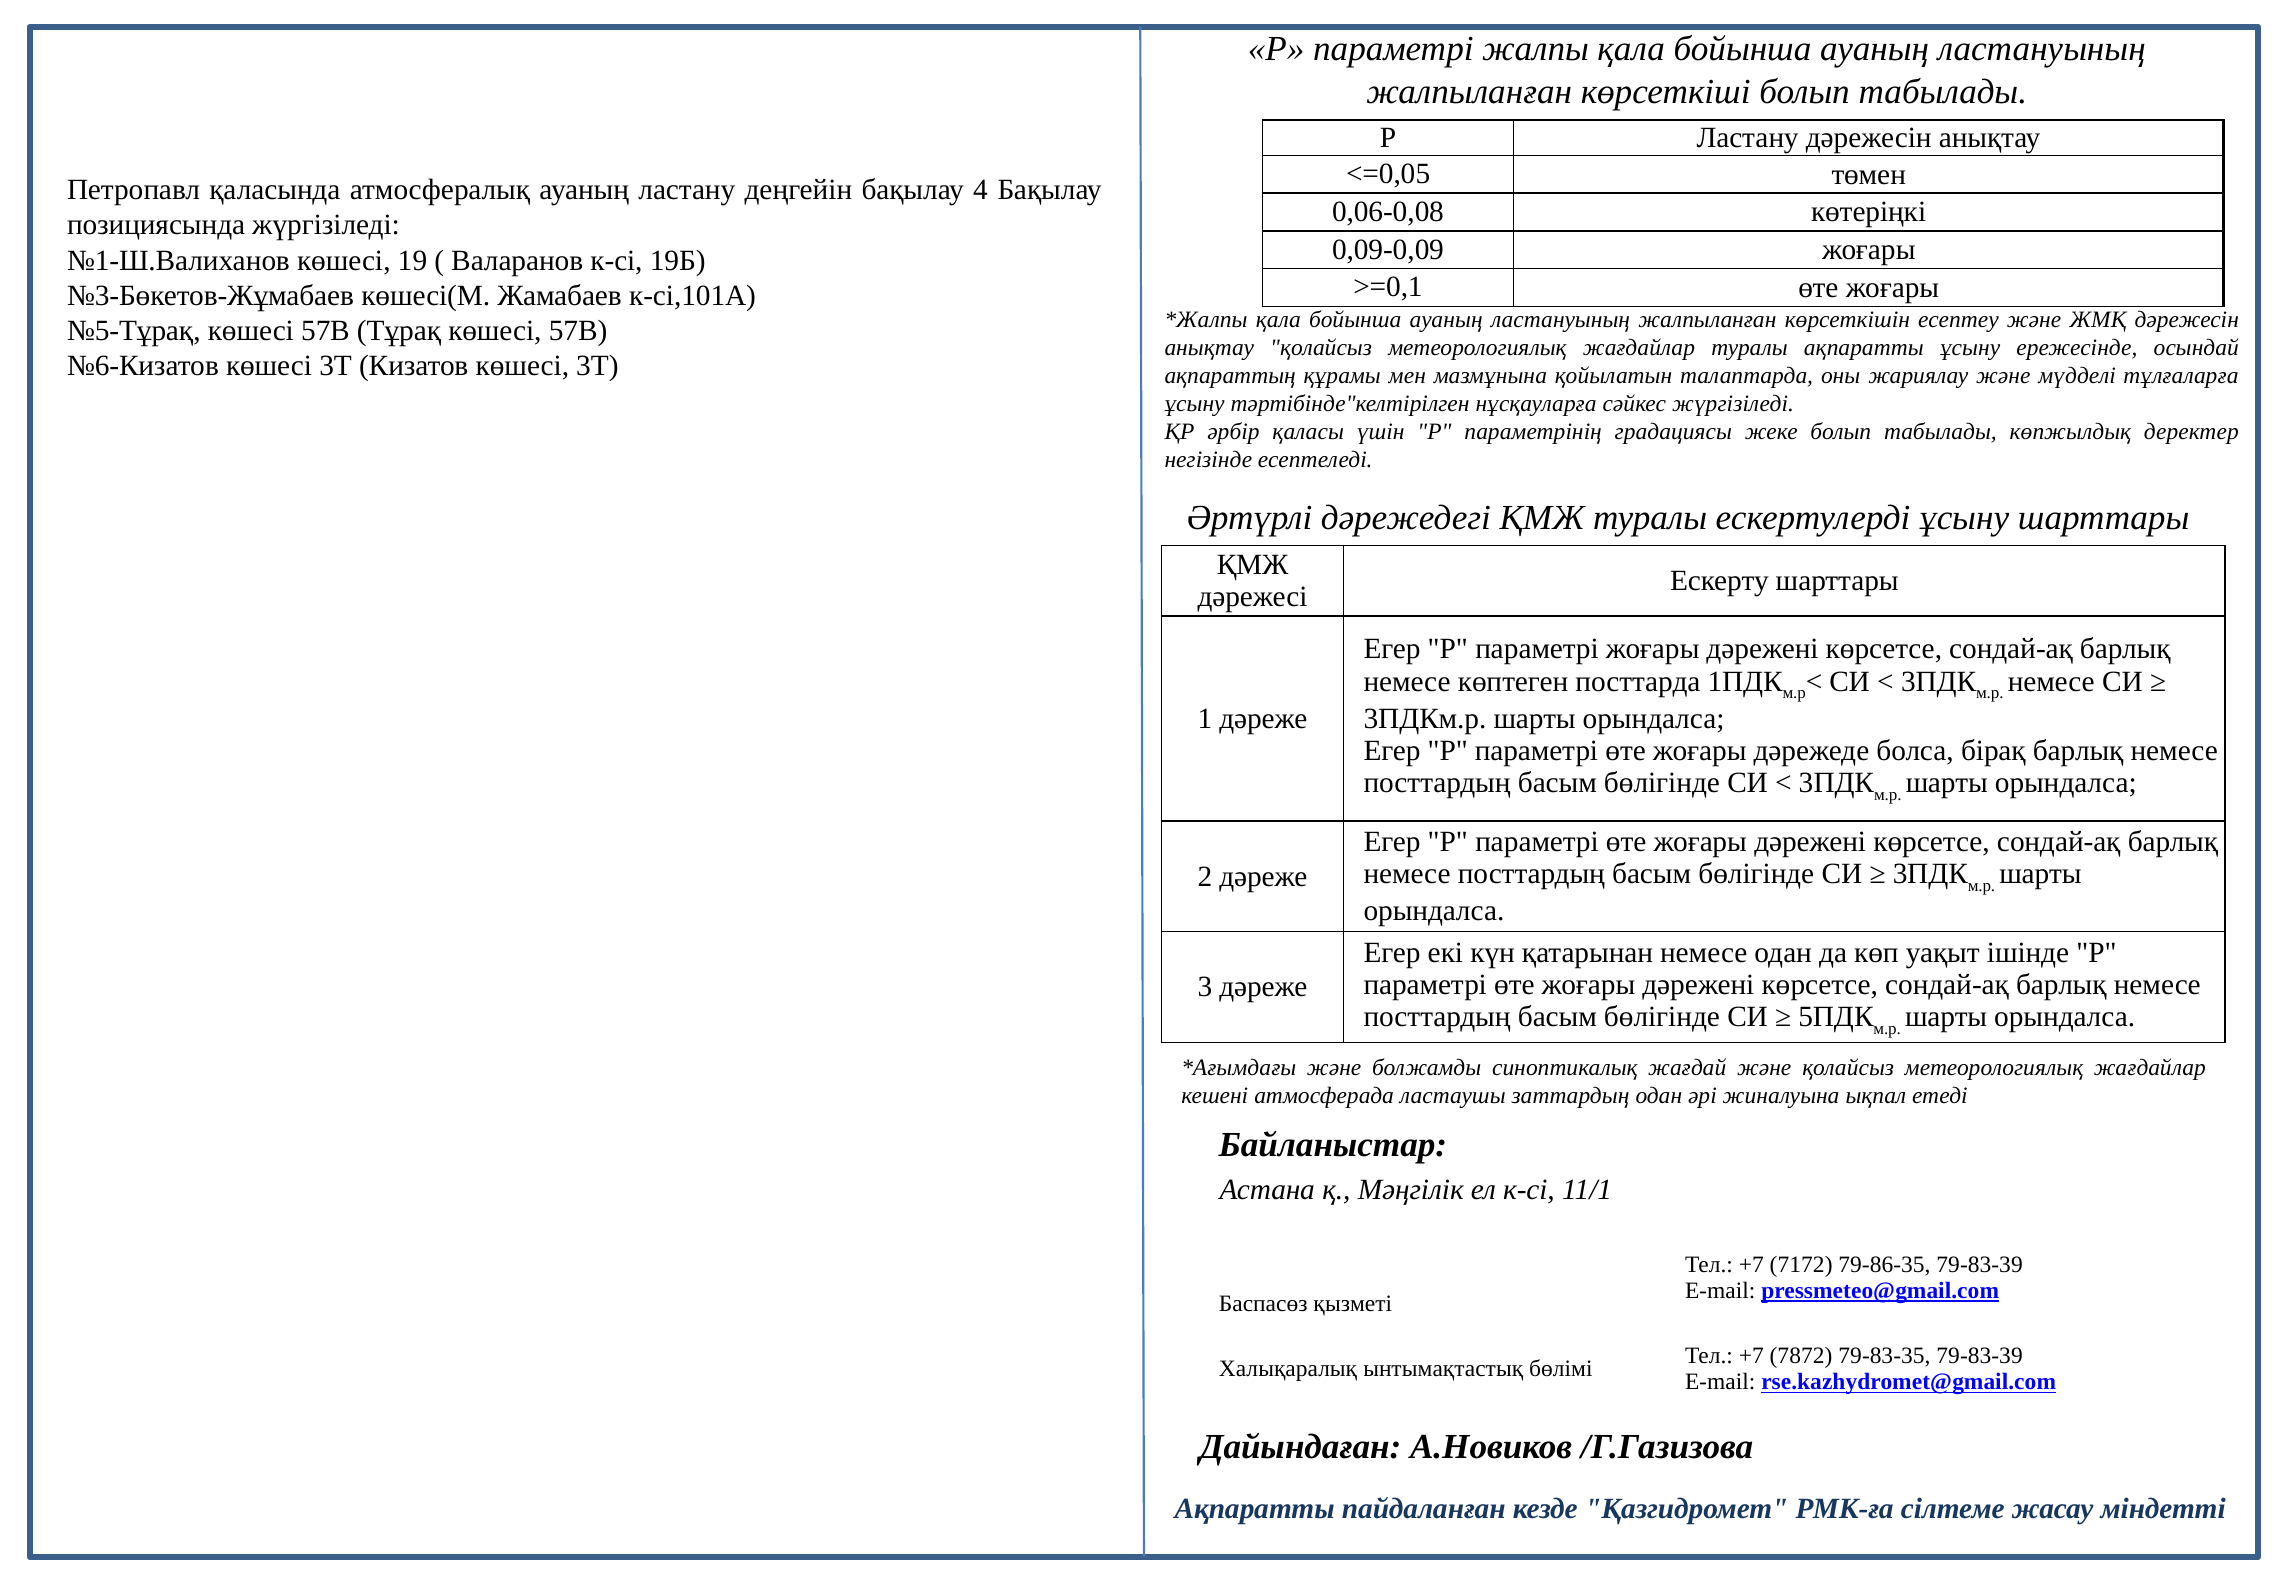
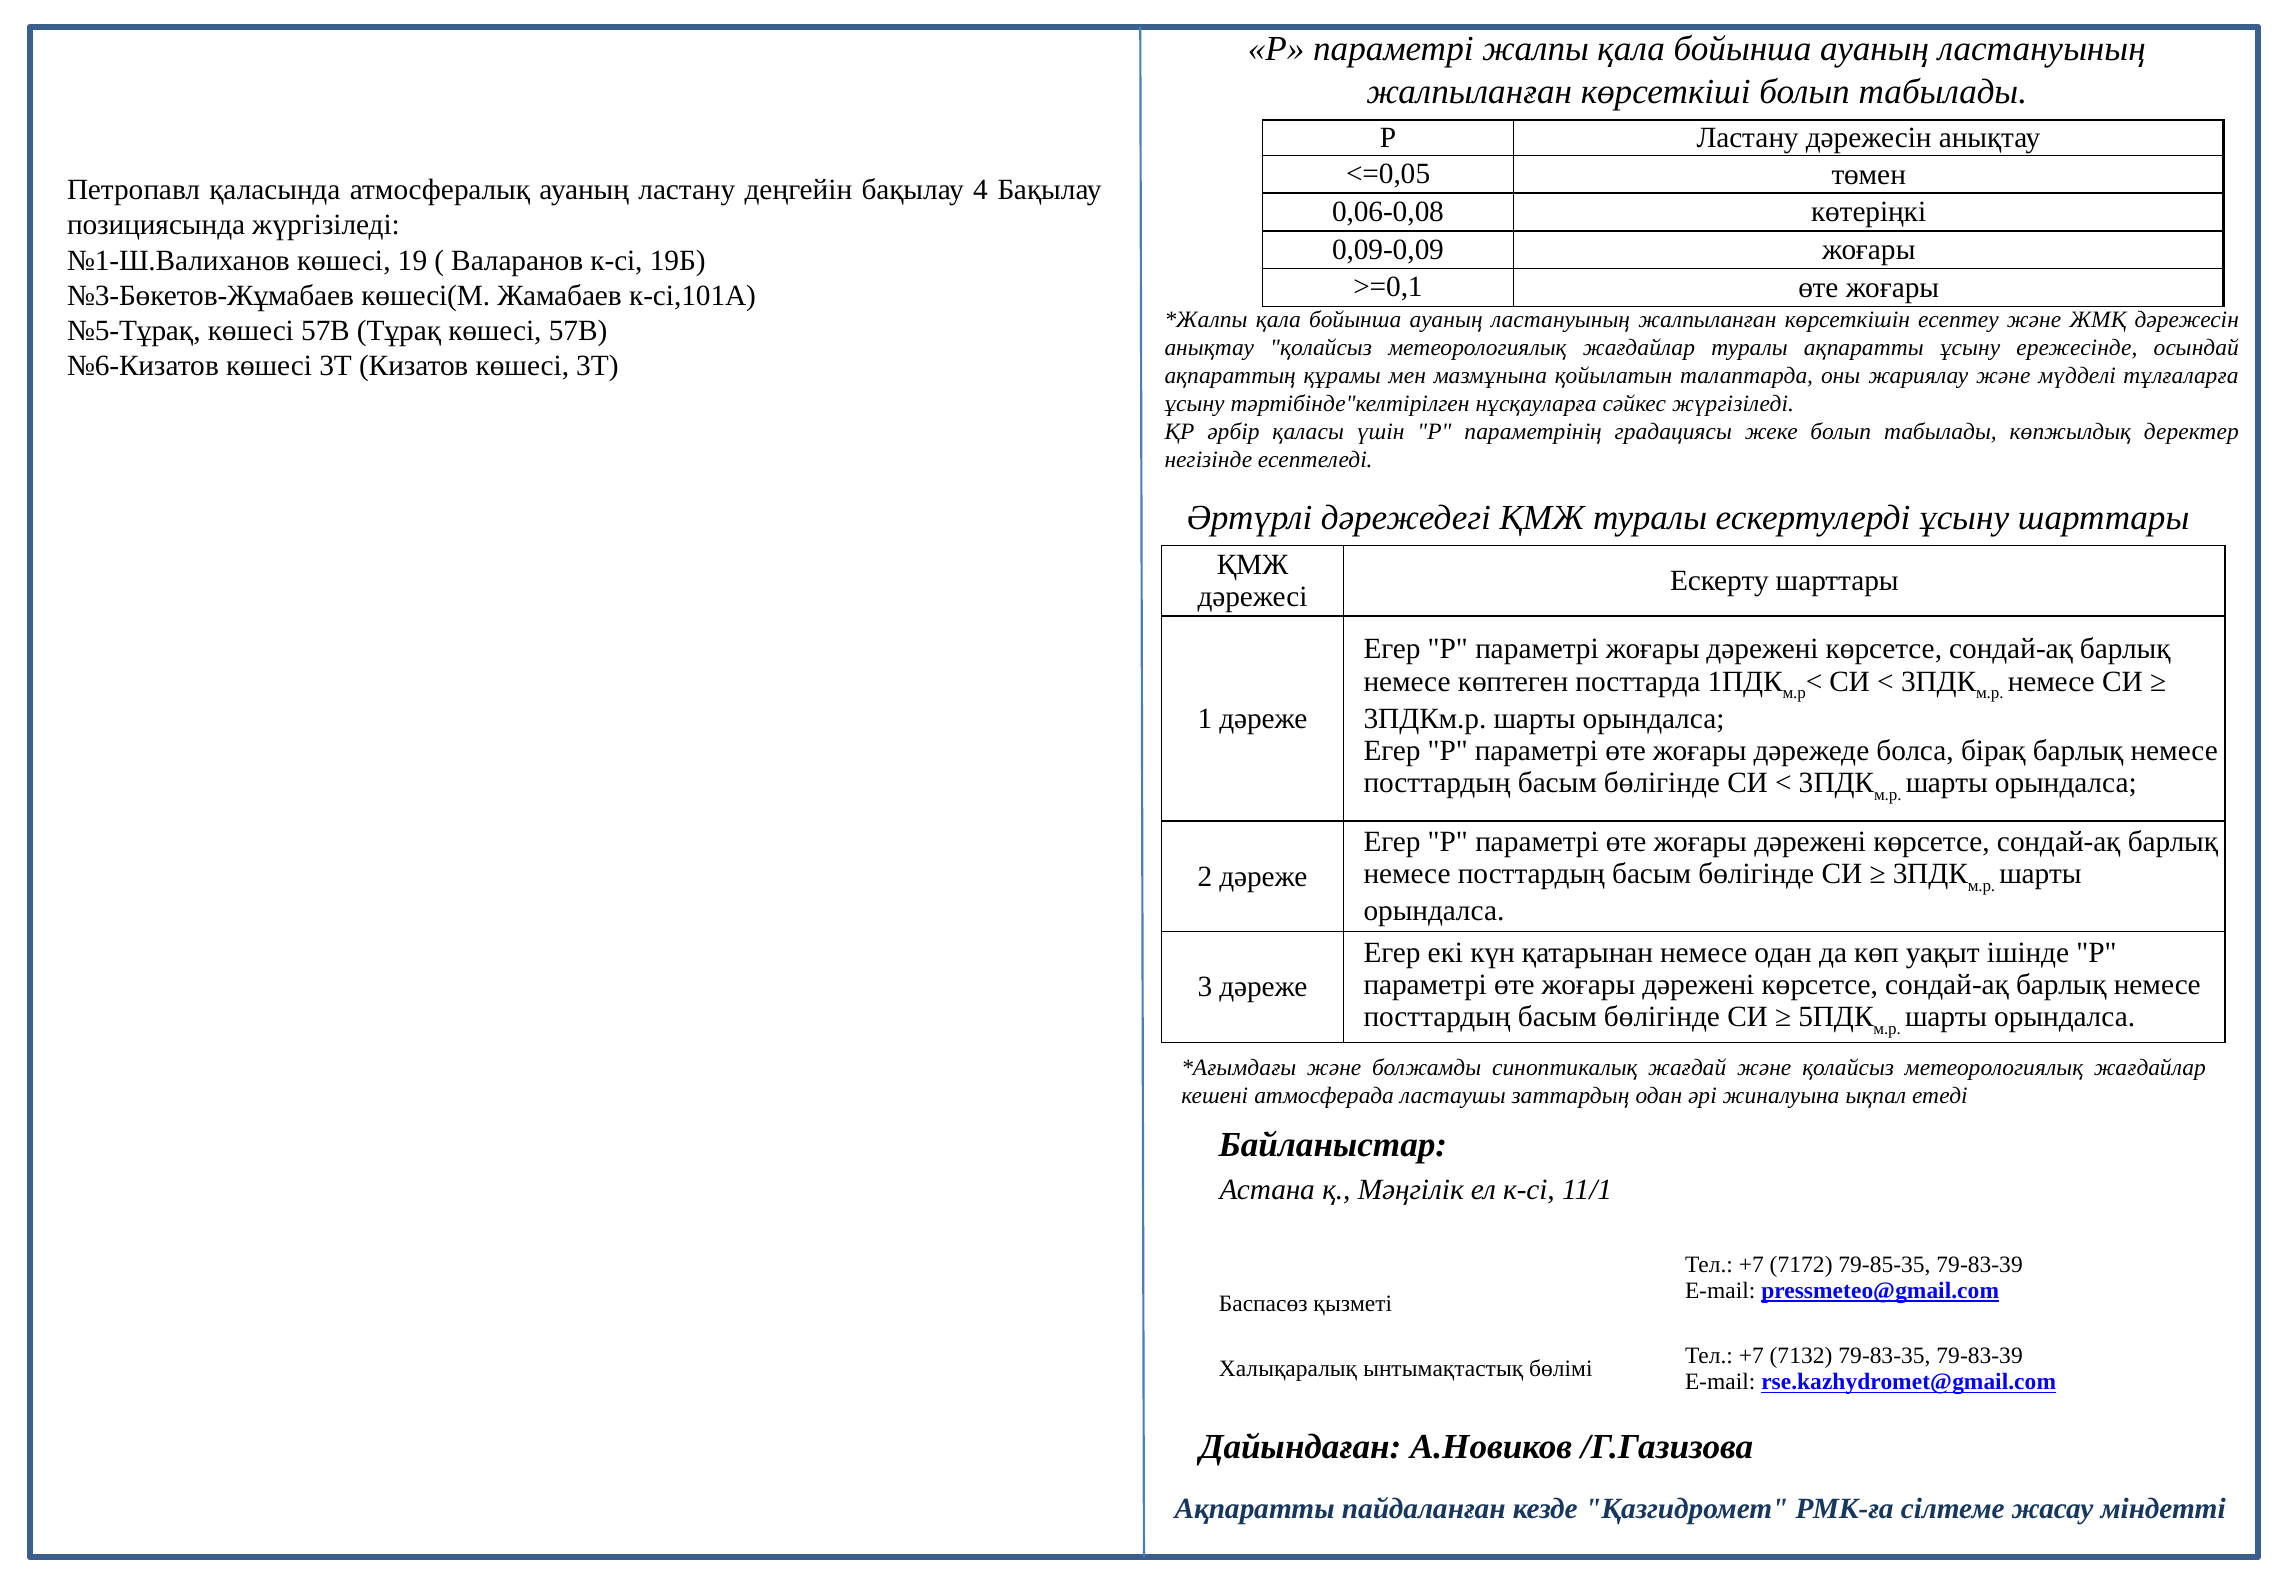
79-86-35: 79-86-35 -> 79-85-35 (1884, 1265)
7872: 7872 -> 7132 (1801, 1356)
